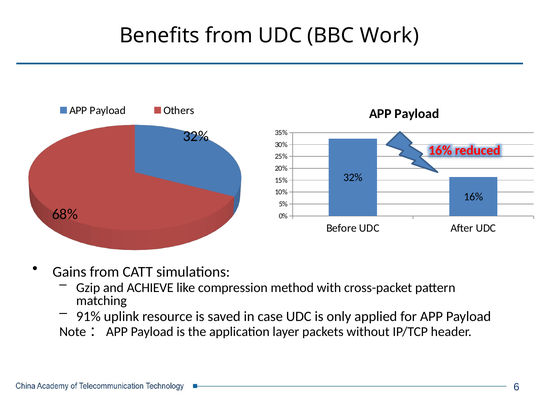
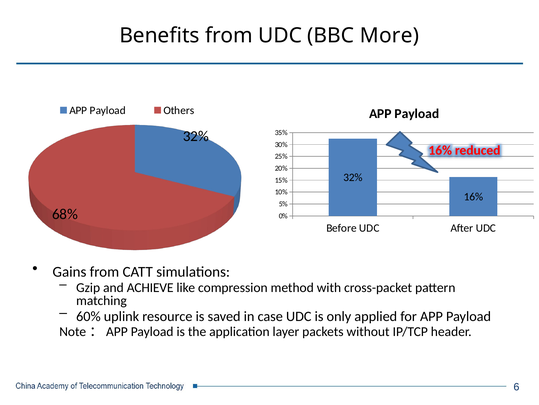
Work: Work -> More (389, 35)
91%: 91% -> 60% (88, 316)
